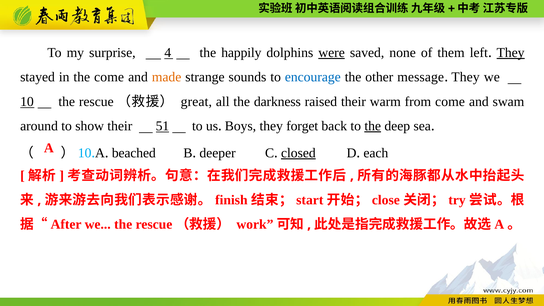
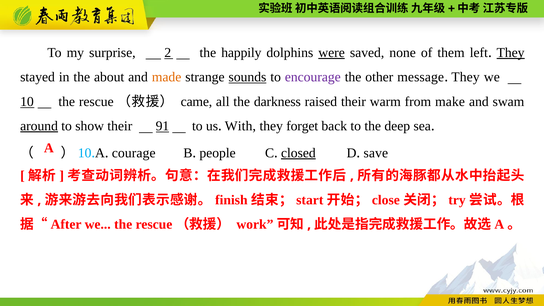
4: 4 -> 2 (168, 53)
the come: come -> about (109, 77)
sounds underline: none -> present (247, 77)
encourage colour: blue -> purple (313, 77)
great: great -> came (196, 102)
from come: come -> make (450, 102)
around underline: none -> present (39, 126)
51: 51 -> 91 (162, 126)
Boys: Boys -> With (240, 126)
the underline: present -> none (373, 126)
beached: beached -> courage (134, 153)
deeper: deeper -> people (218, 153)
each: each -> save (376, 153)
